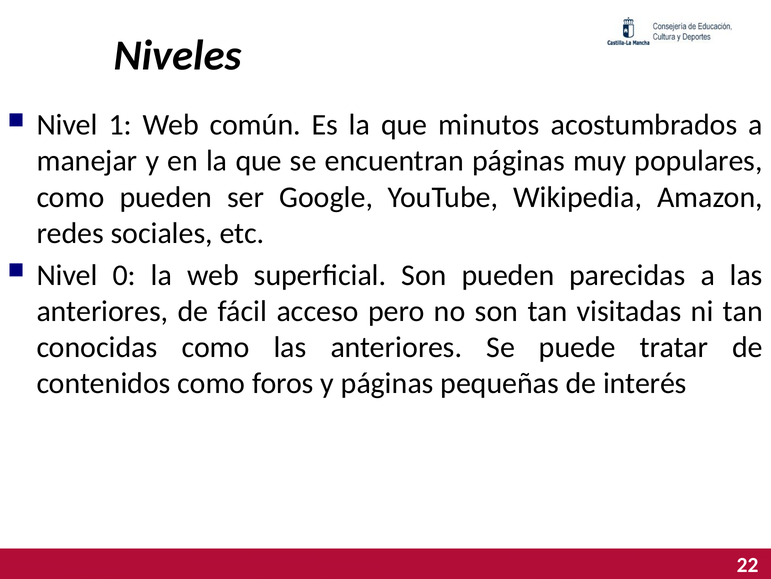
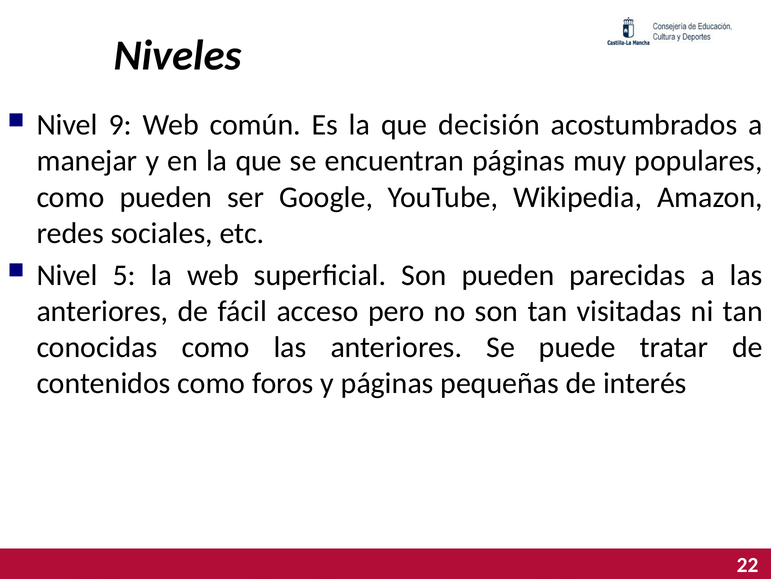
1: 1 -> 9 (120, 125)
minutos: minutos -> decisión (489, 125)
0: 0 -> 5 (124, 275)
